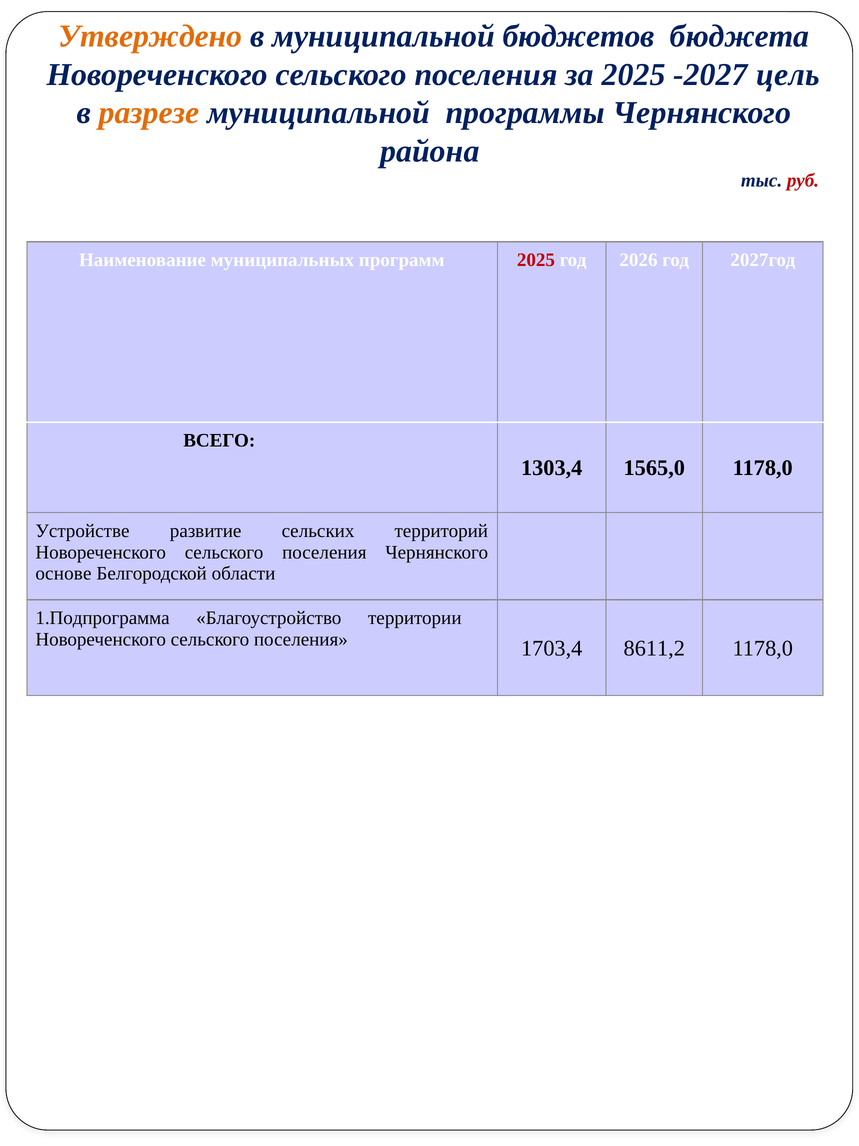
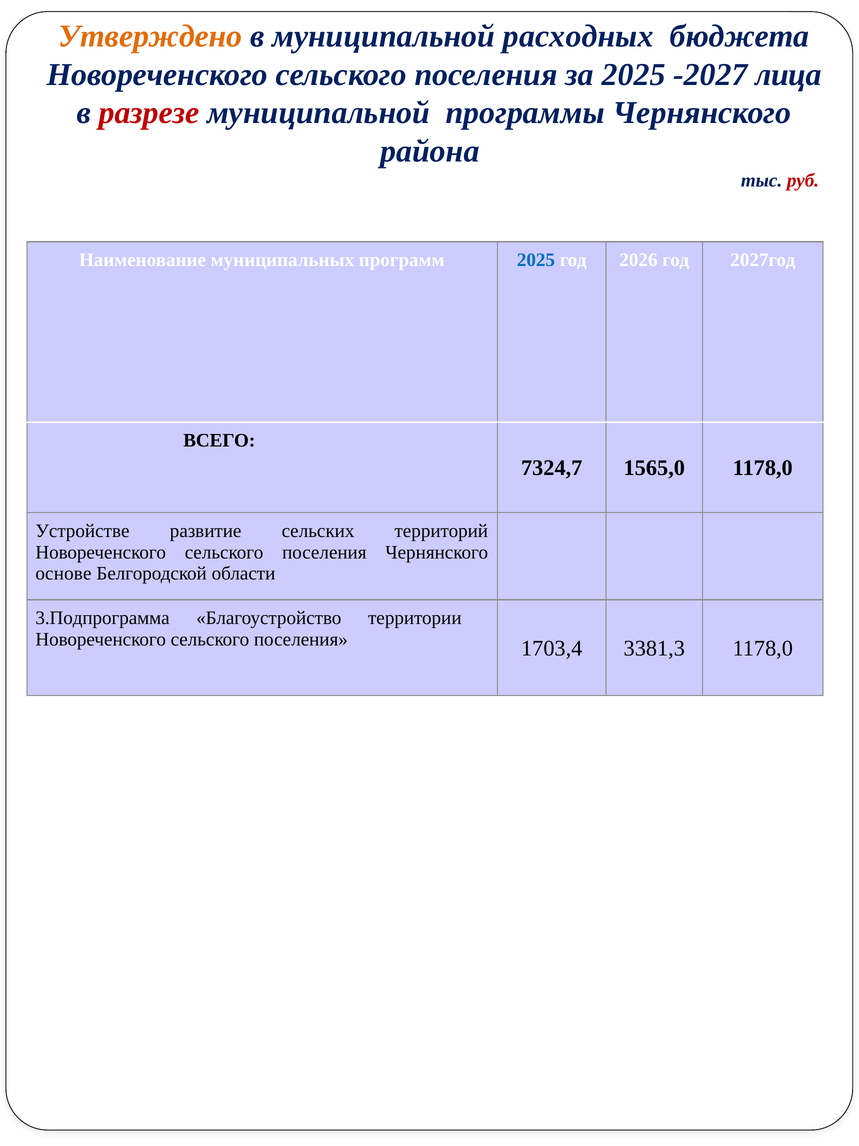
бюджетов: бюджетов -> расходных (578, 36)
цель: цель -> лица (788, 75)
разрезе colour: orange -> red (149, 113)
2025 colour: red -> blue (536, 260)
1303,4: 1303,4 -> 7324,7 (552, 468)
1.Подпрограмма: 1.Подпрограмма -> 3.Подпрограмма (103, 618)
8611,2: 8611,2 -> 3381,3 (654, 648)
